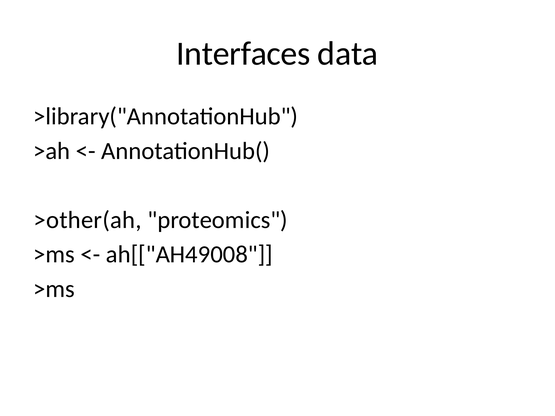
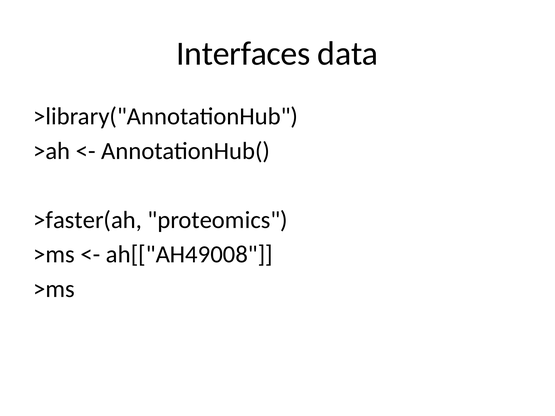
>other(ah: >other(ah -> >faster(ah (88, 220)
